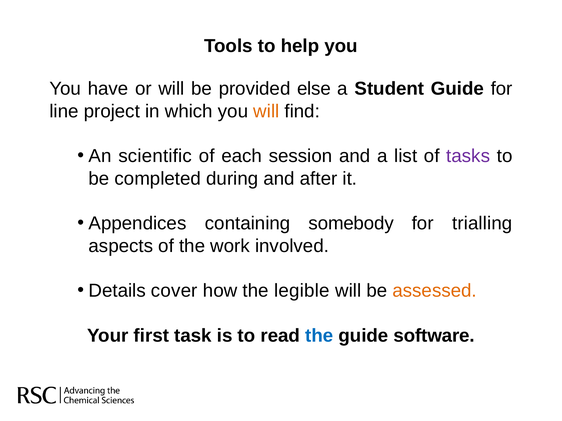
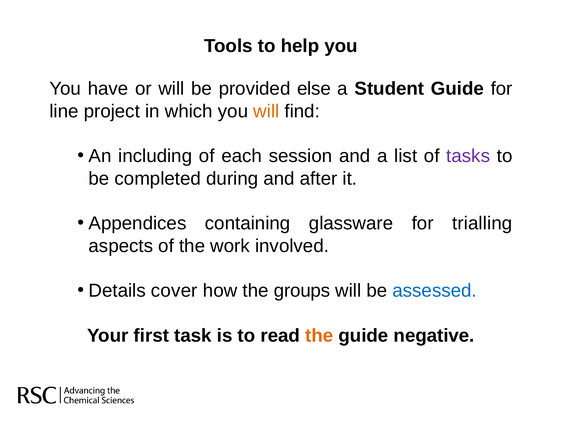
scientific: scientific -> including (155, 156)
somebody: somebody -> glassware (351, 224)
legible: legible -> groups (302, 291)
assessed colour: orange -> blue (435, 291)
the colour: blue -> orange (319, 336)
software: software -> negative (434, 336)
